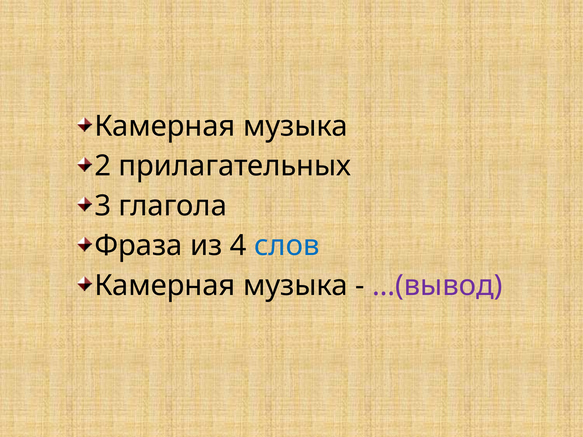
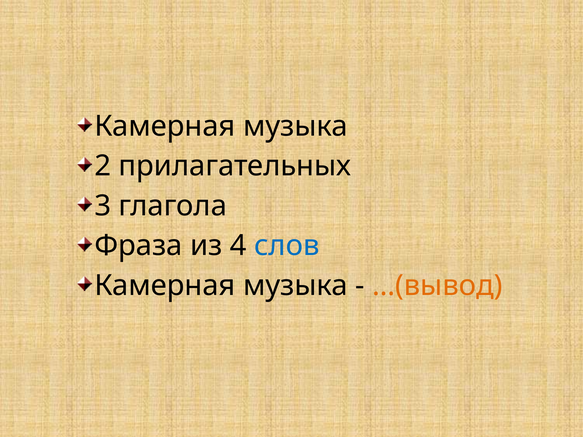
…(вывод colour: purple -> orange (437, 286)
